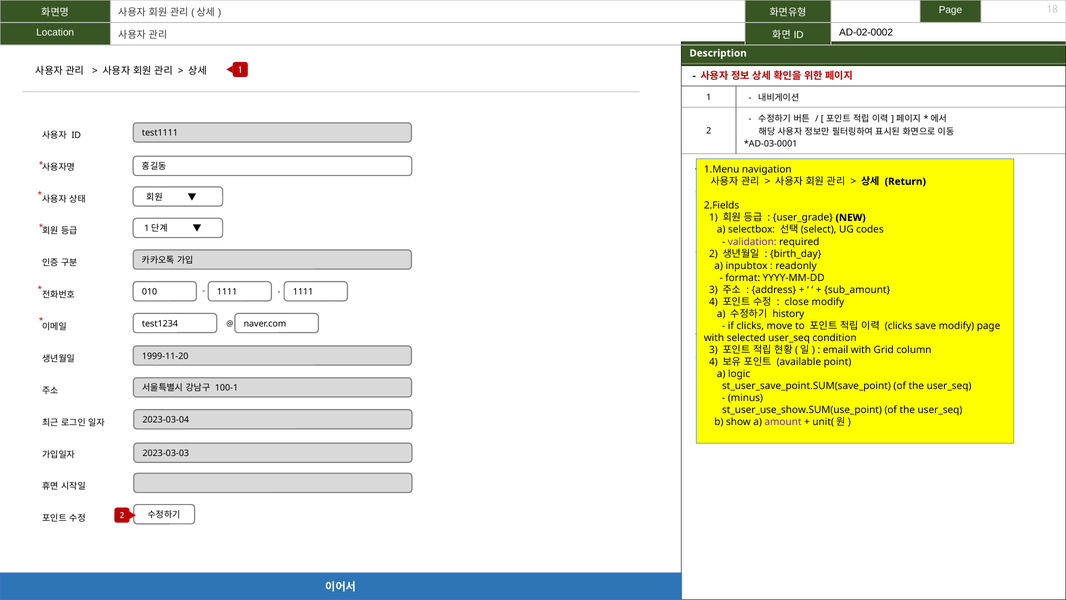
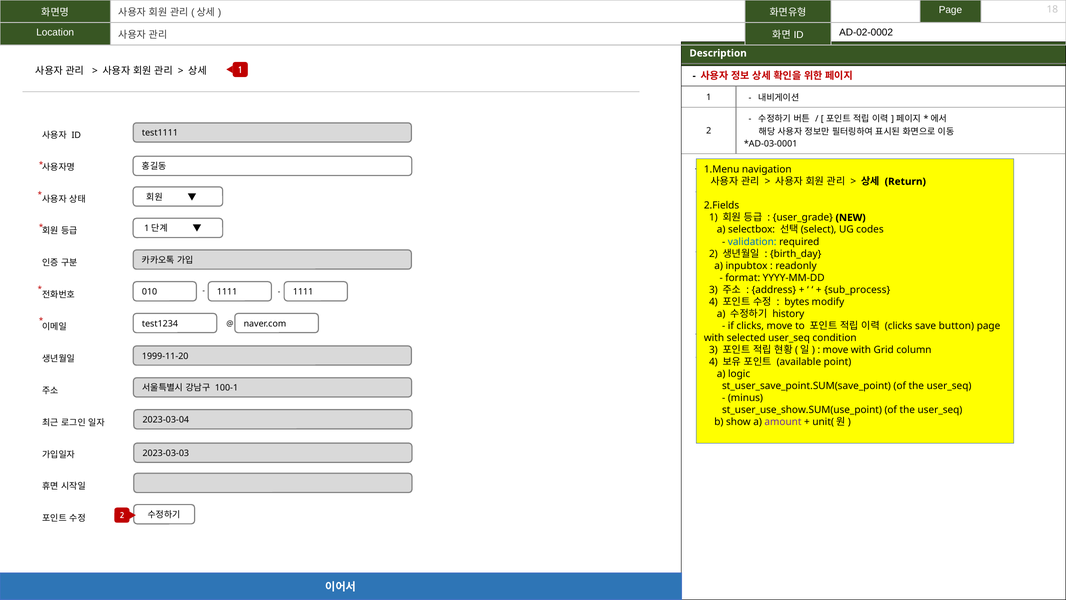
validation colour: purple -> blue (752, 242)
sub_amount: sub_amount -> sub_process (857, 290)
close: close -> bytes (797, 302)
save modify: modify -> button (956, 326)
email: email -> move (836, 350)
